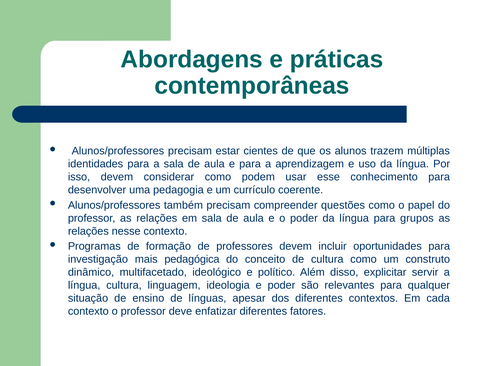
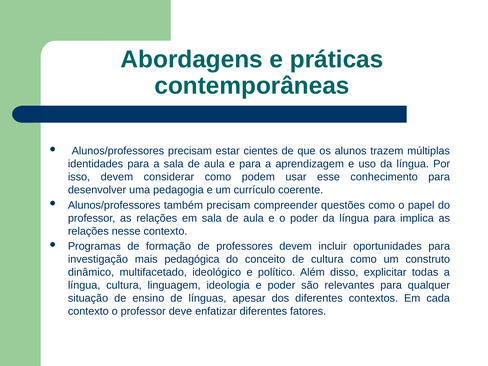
grupos: grupos -> implica (417, 218)
servir: servir -> todas (425, 272)
